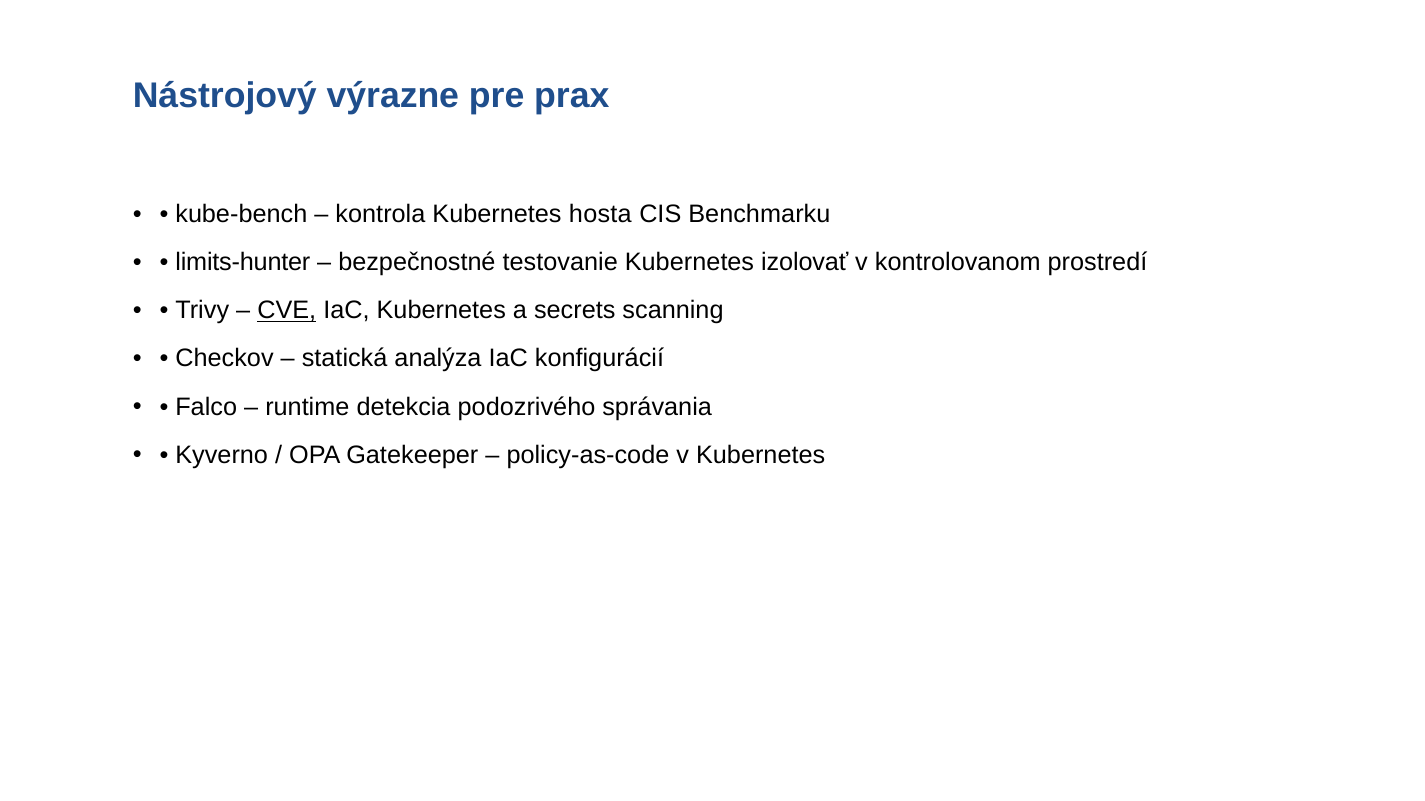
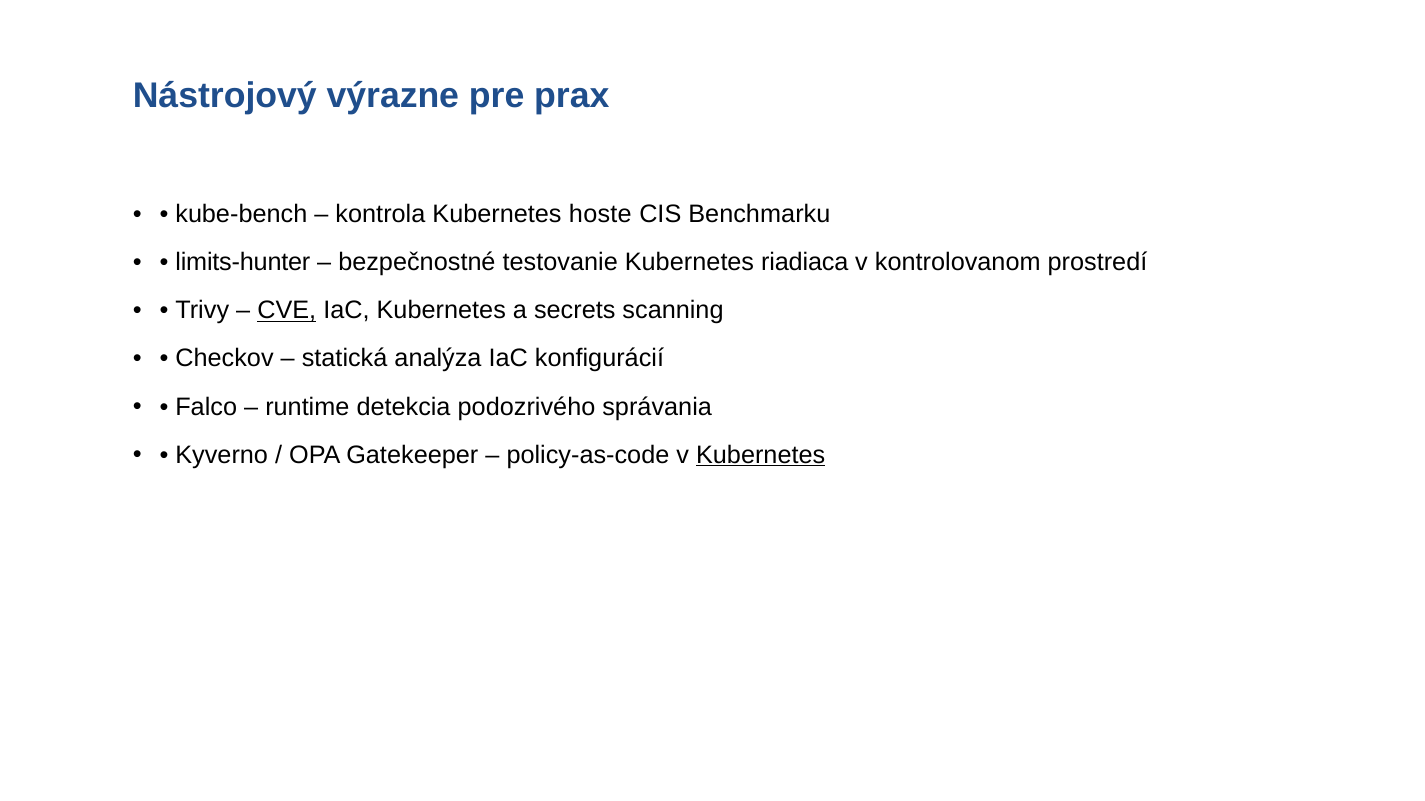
hosta: hosta -> hoste (600, 215)
izolovať: izolovať -> riadiaca (805, 263)
Kubernetes underline: none -> present (761, 455)
